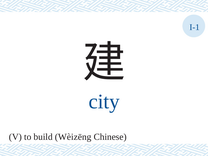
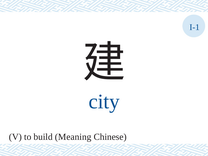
Wèizēng: Wèizēng -> Meaning (73, 137)
